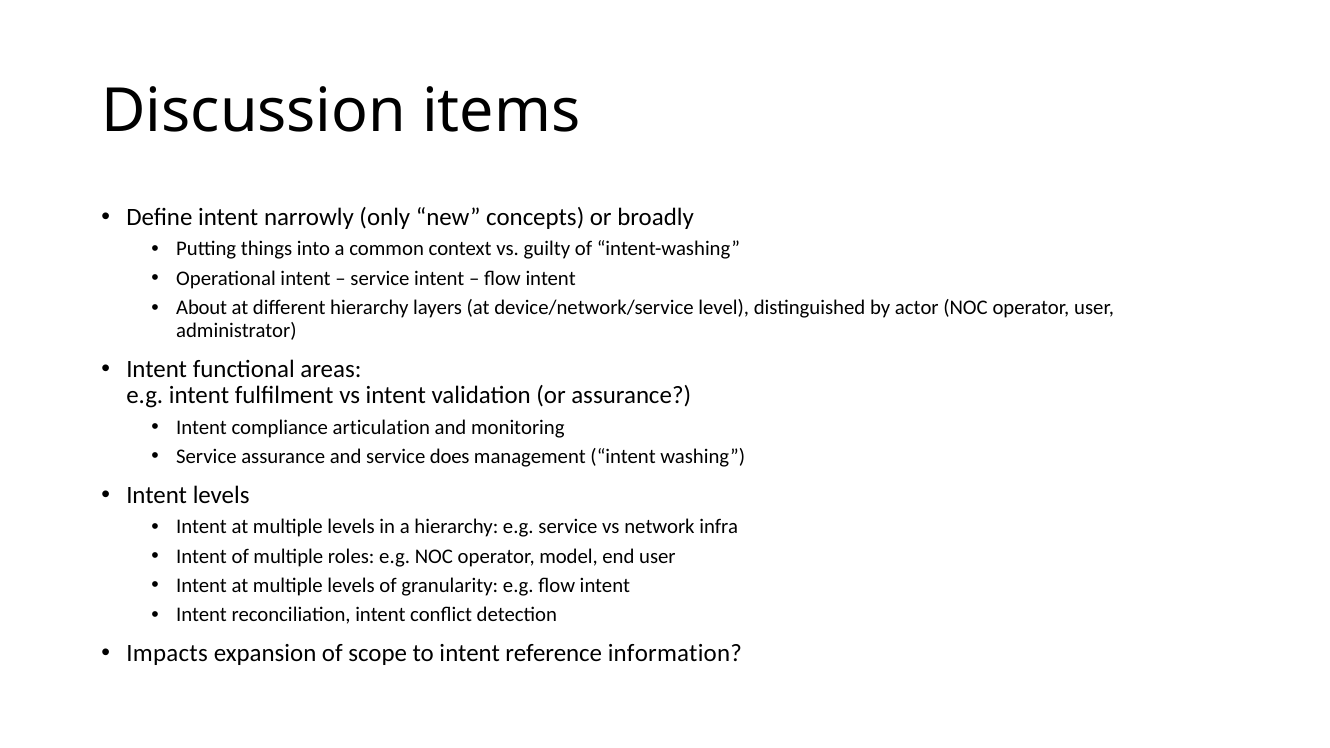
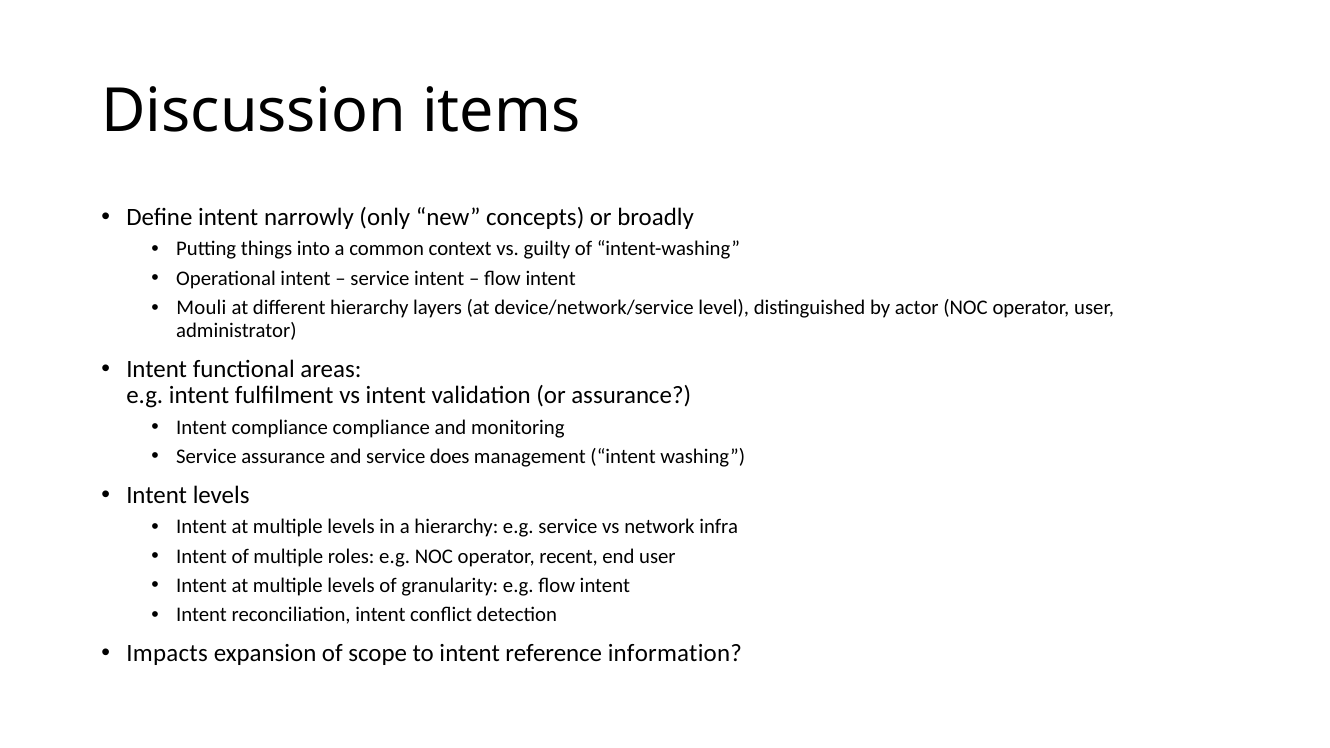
About: About -> Mouli (201, 308)
compliance articulation: articulation -> compliance (381, 427)
model: model -> recent (569, 556)
